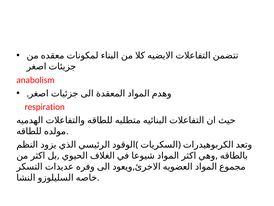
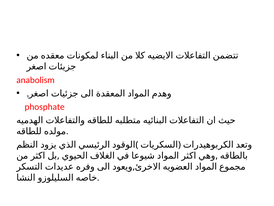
respiration: respiration -> phosphate (45, 107)
